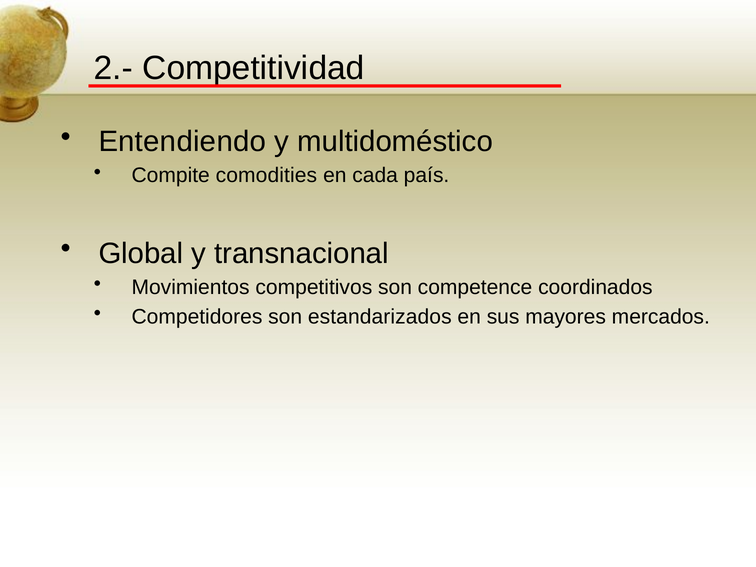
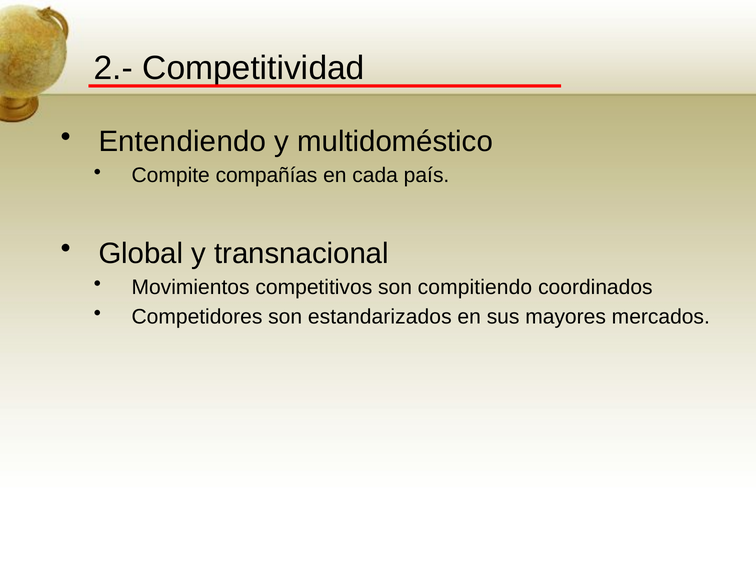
comodities: comodities -> compañías (267, 175)
competence: competence -> compitiendo (475, 287)
